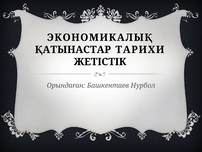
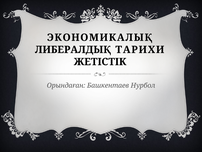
ҚАТЫНАСТАР: ҚАТЫНАСТАР -> ЛИБЕРАЛДЫҚ (73, 50)
